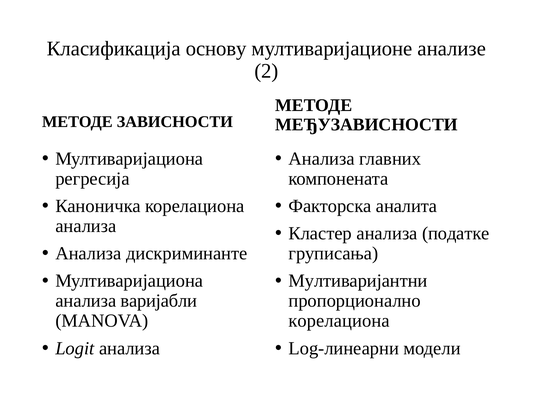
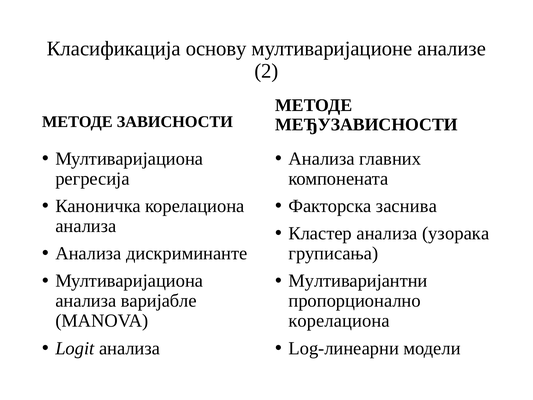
аналита: аналита -> заснива (406, 206)
податке: податке -> узорака (456, 233)
варијабли: варијабли -> варијабле (159, 301)
